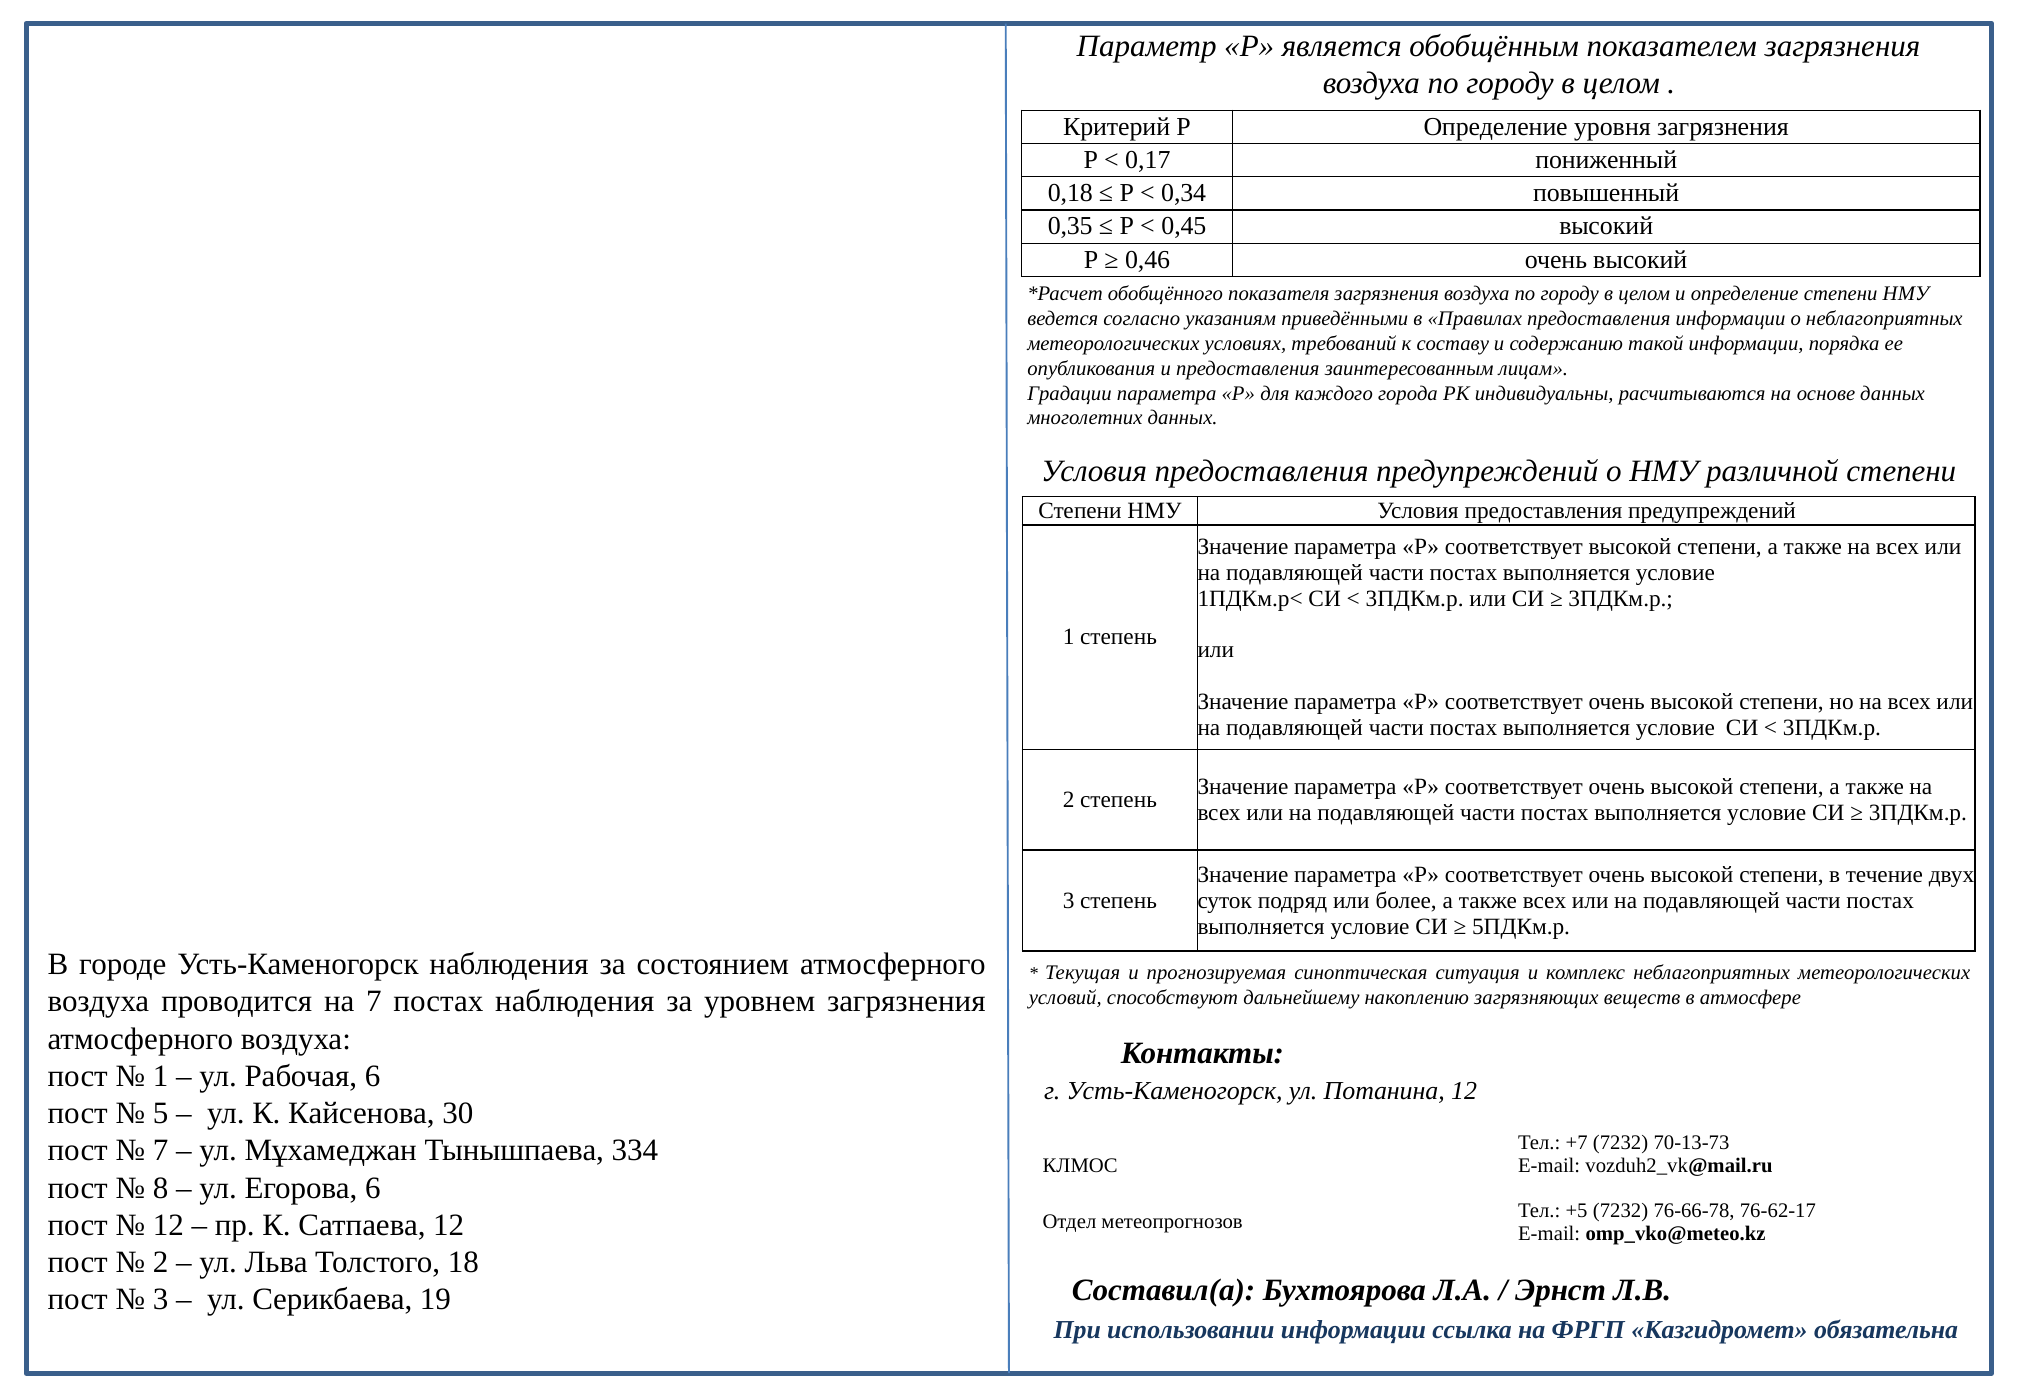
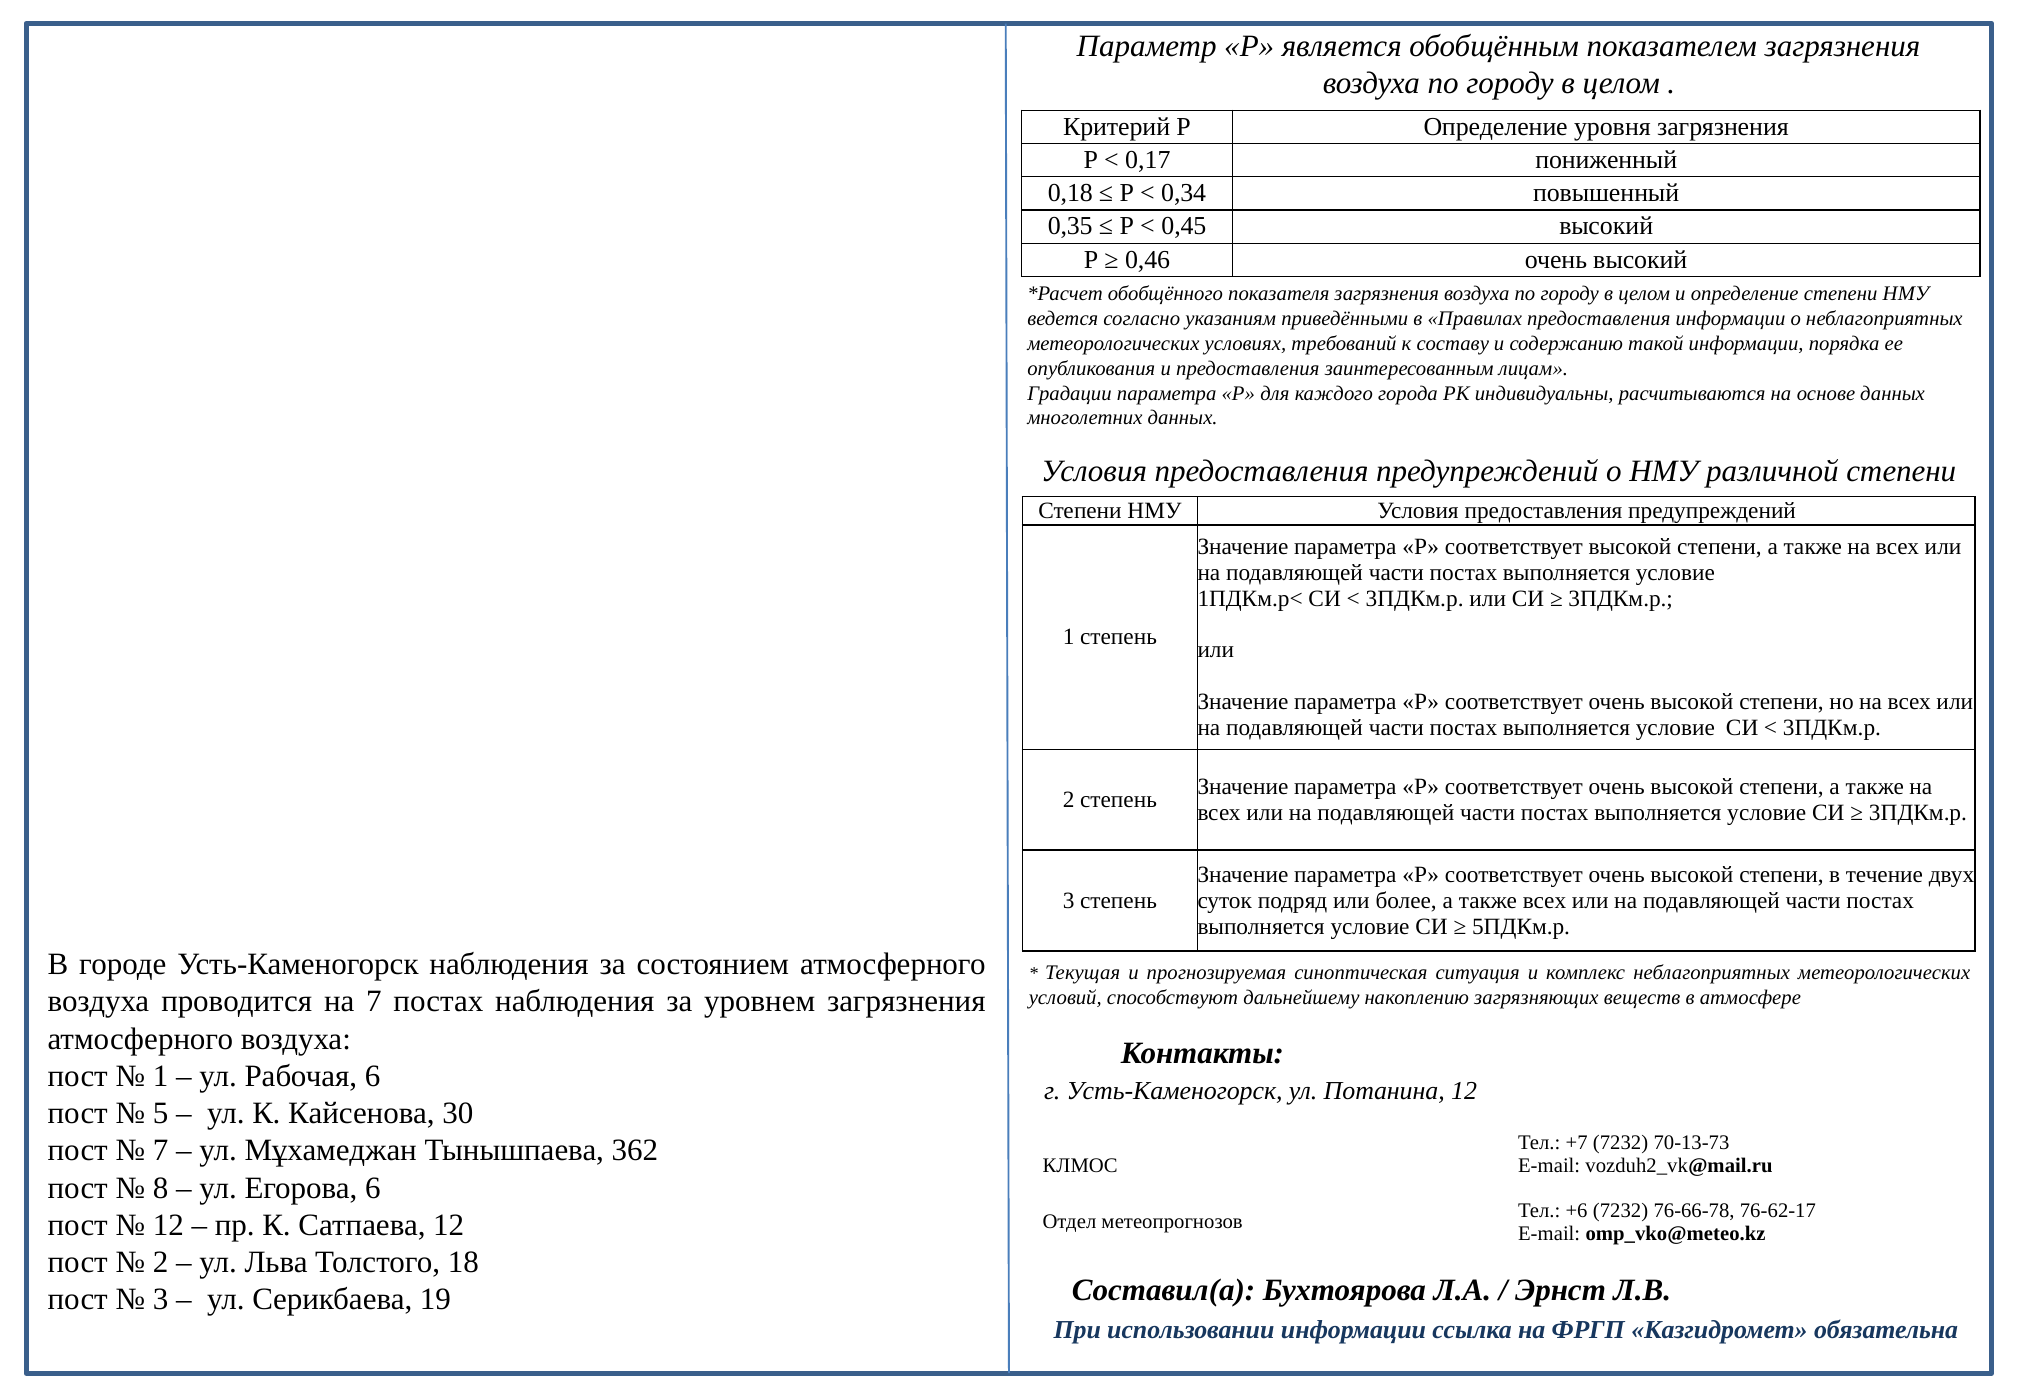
334: 334 -> 362 (635, 1151)
+5: +5 -> +6 (1577, 1211)
